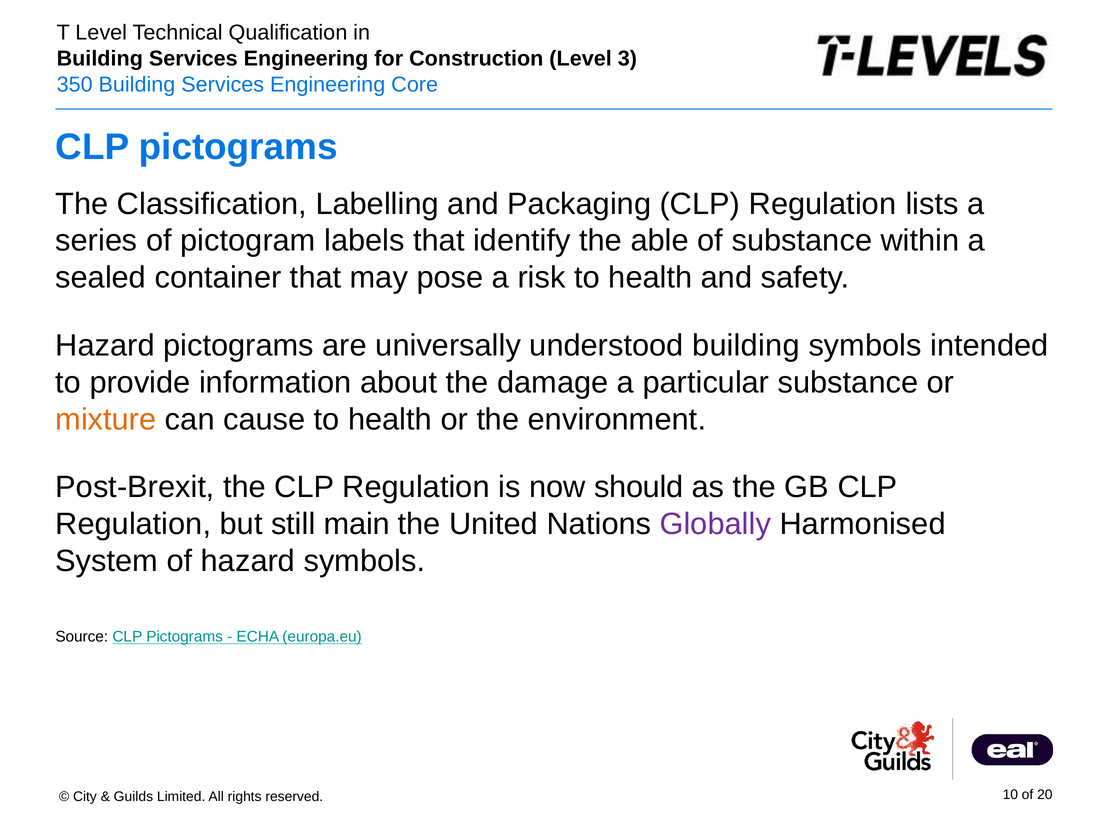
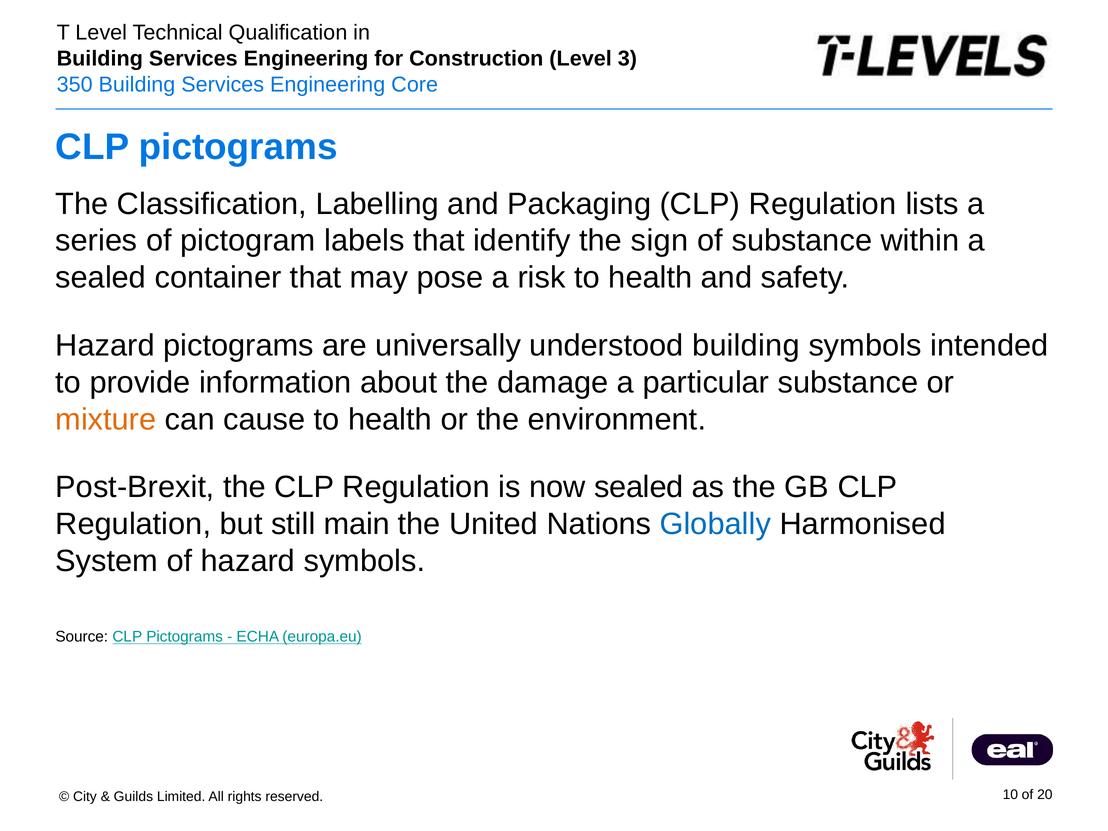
able: able -> sign (660, 241)
now should: should -> sealed (639, 487)
Globally colour: purple -> blue (715, 524)
